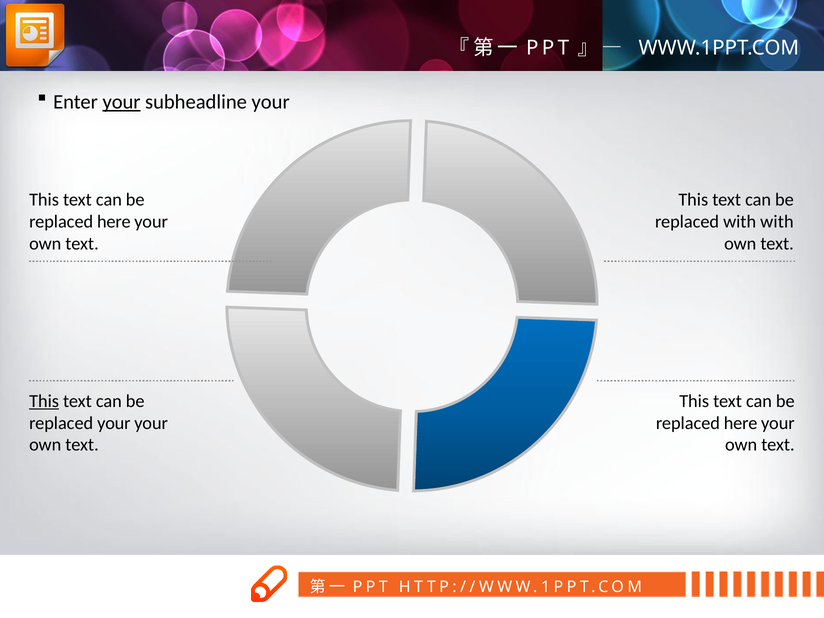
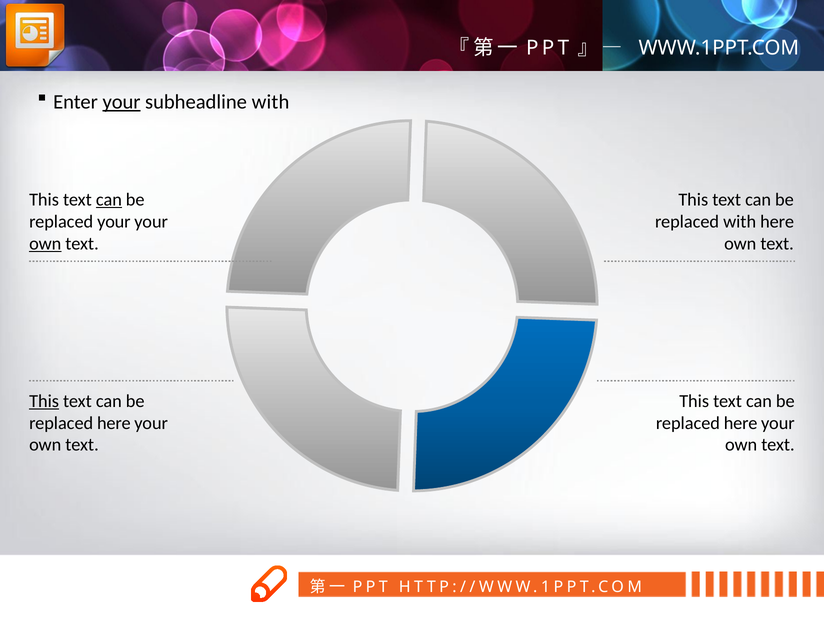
subheadline your: your -> with (271, 102)
can underline: none -> present (109, 200)
here: here -> your (114, 222)
with with: with -> here (777, 222)
own underline: none -> present (45, 244)
your: your -> here (114, 423)
